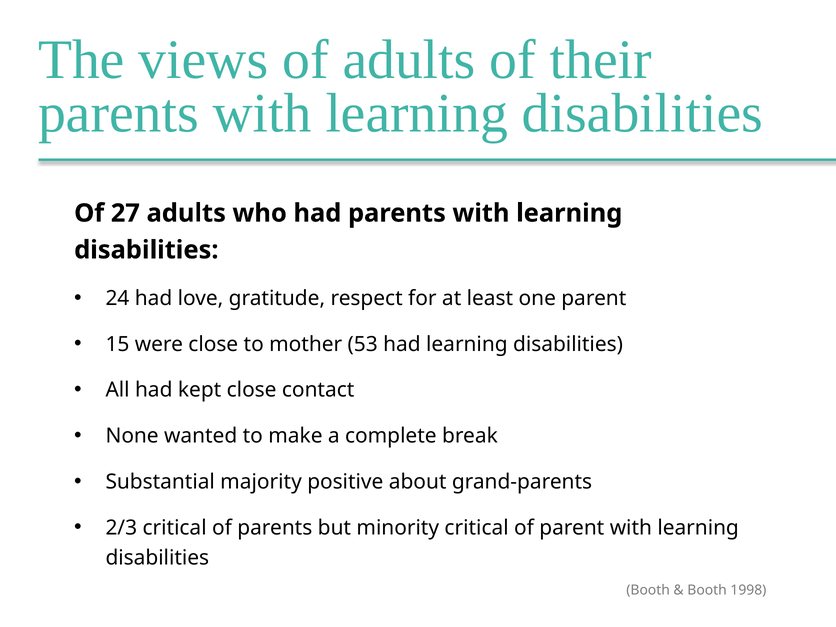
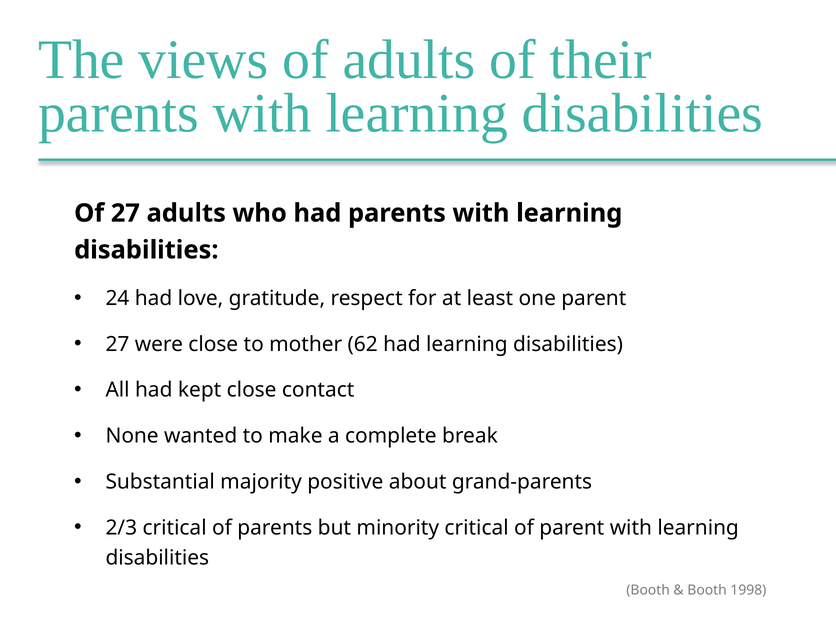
15: 15 -> 27 (117, 344)
53: 53 -> 62 (363, 344)
